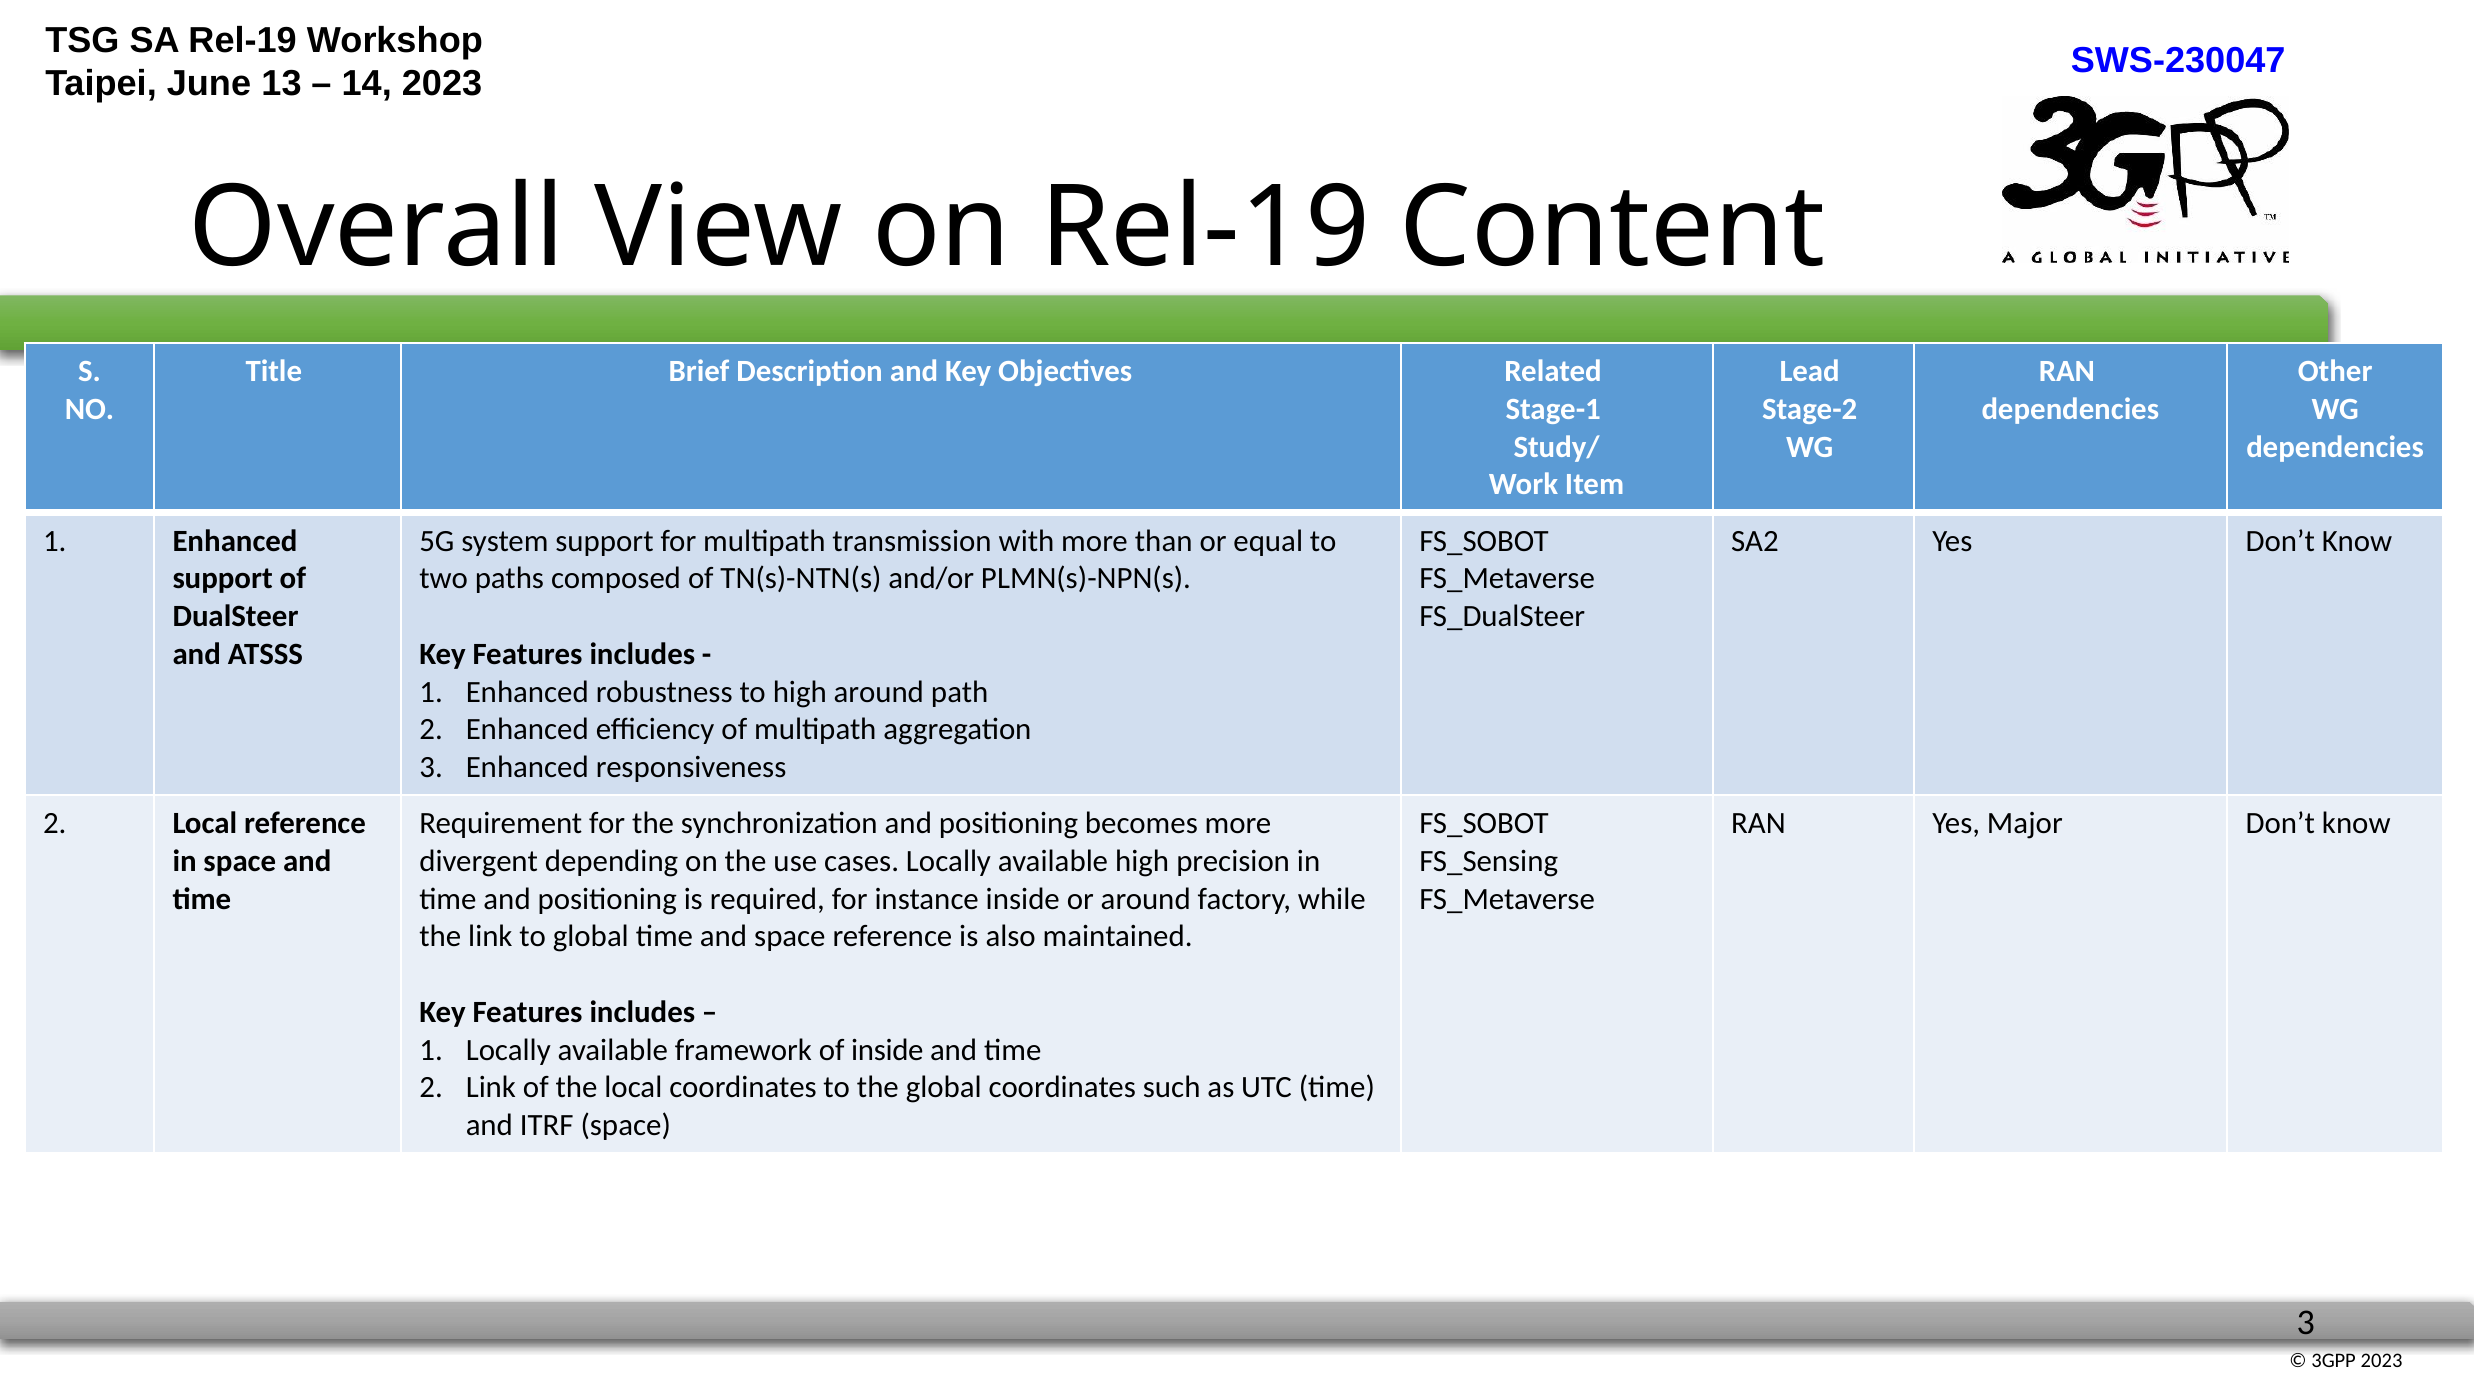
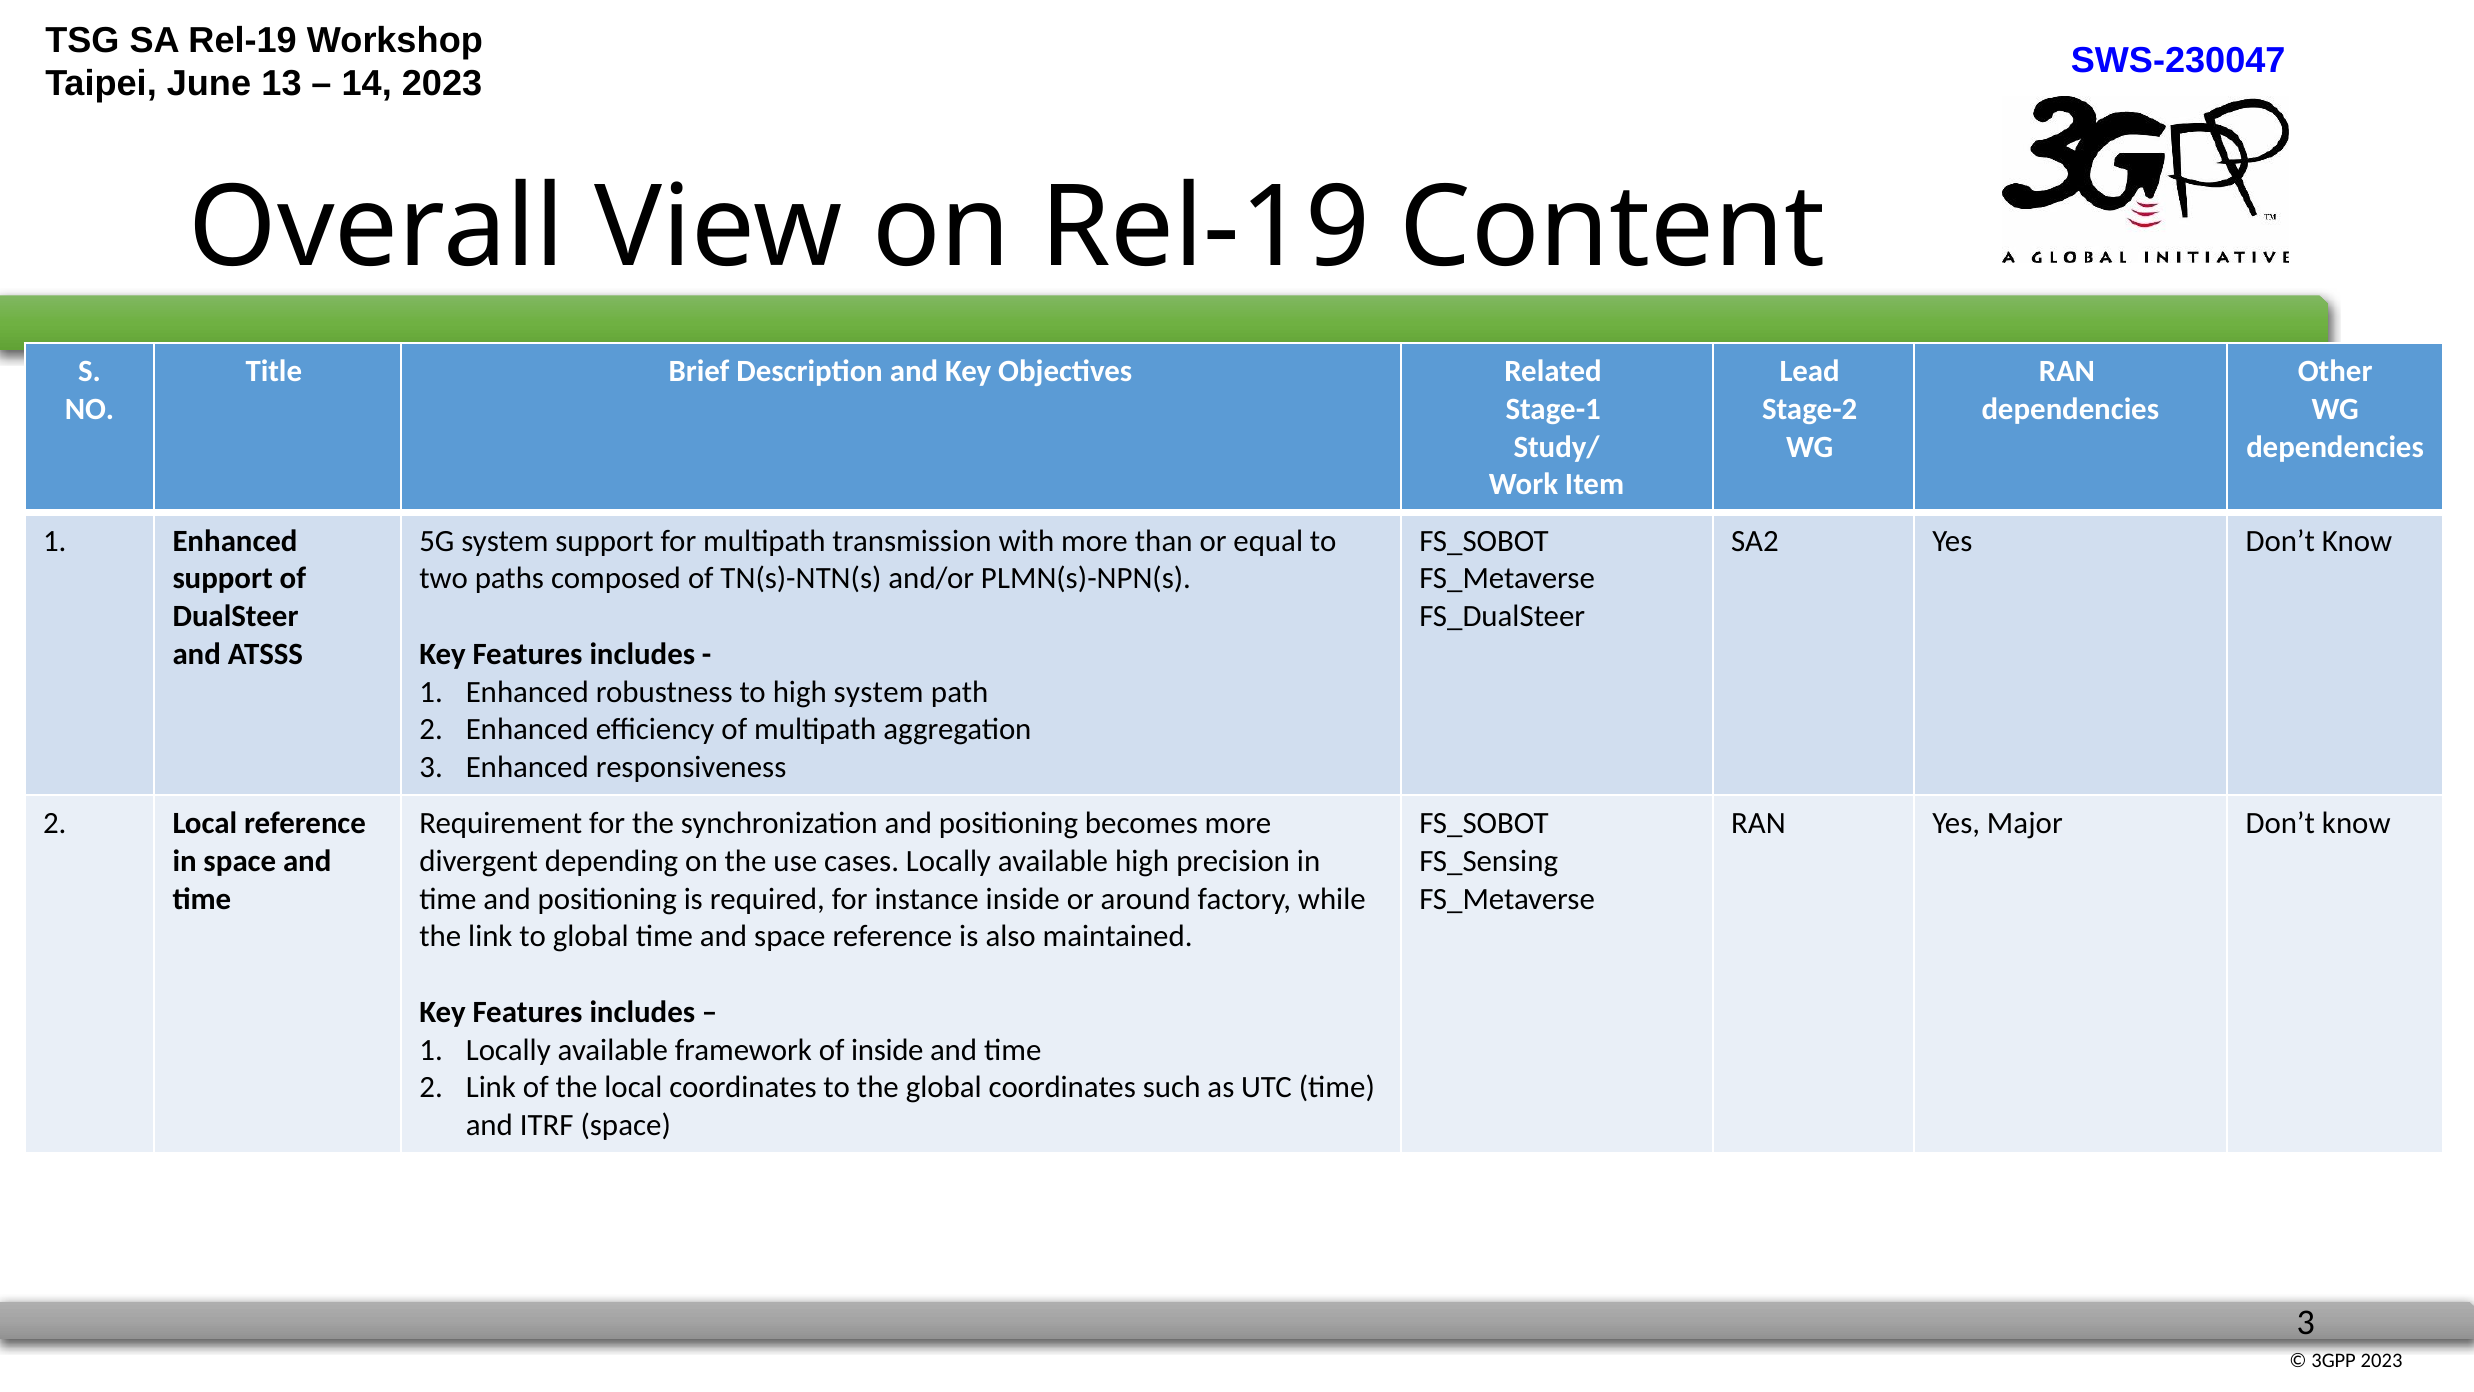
high around: around -> system (879, 692)
